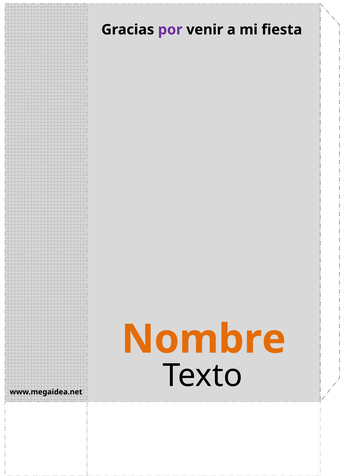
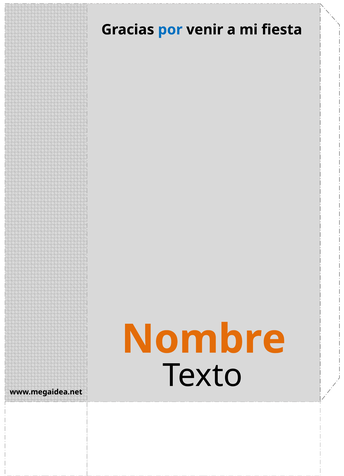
por colour: purple -> blue (170, 30)
